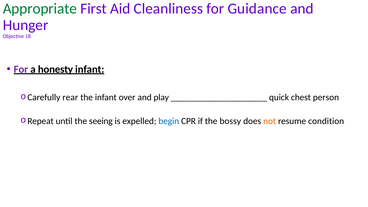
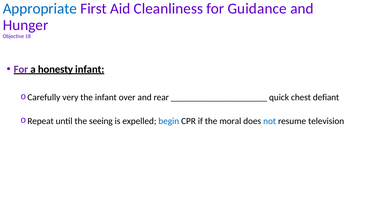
Appropriate colour: green -> blue (40, 9)
rear: rear -> very (70, 97)
play: play -> rear (161, 97)
person: person -> defiant (326, 97)
bossy: bossy -> moral (230, 121)
not colour: orange -> blue (270, 121)
condition: condition -> television (326, 121)
